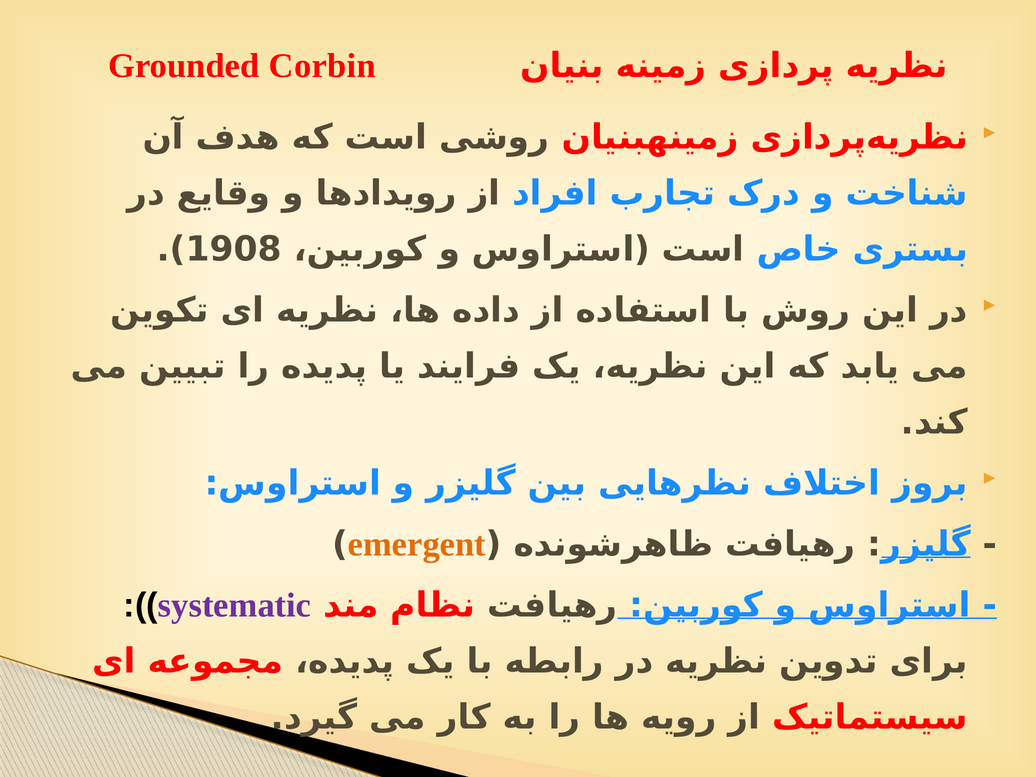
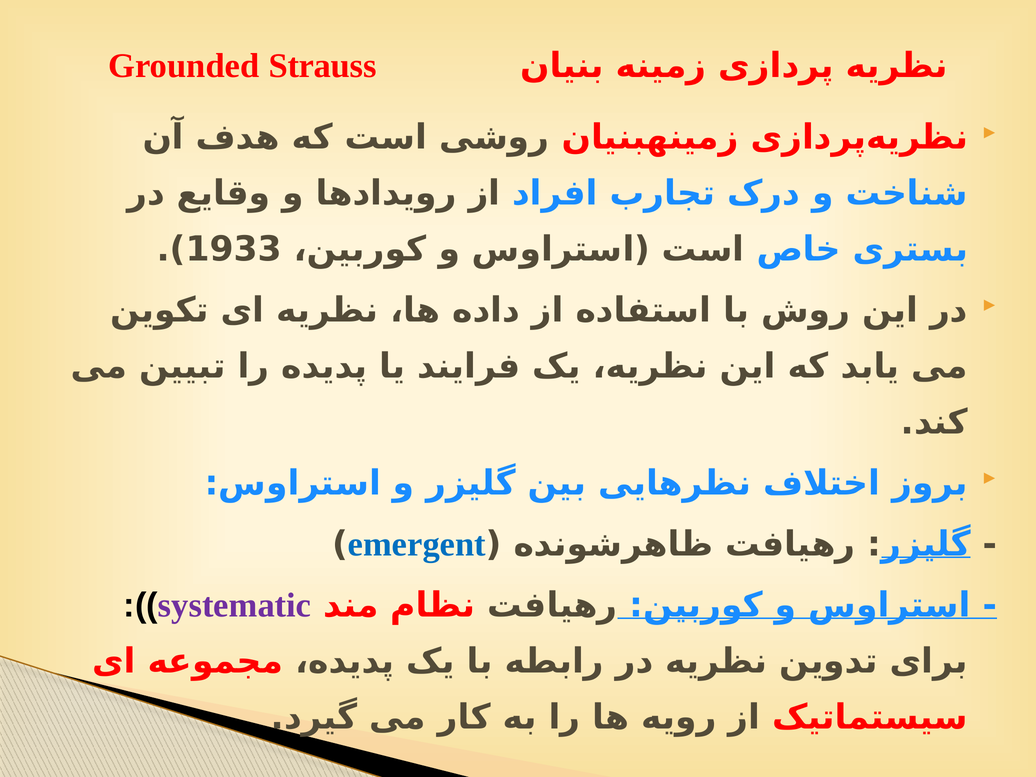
Corbin: Corbin -> Strauss (323, 66)
1908: 1908 -> 1933 (234, 249)
emergent colour: orange -> blue (417, 544)
